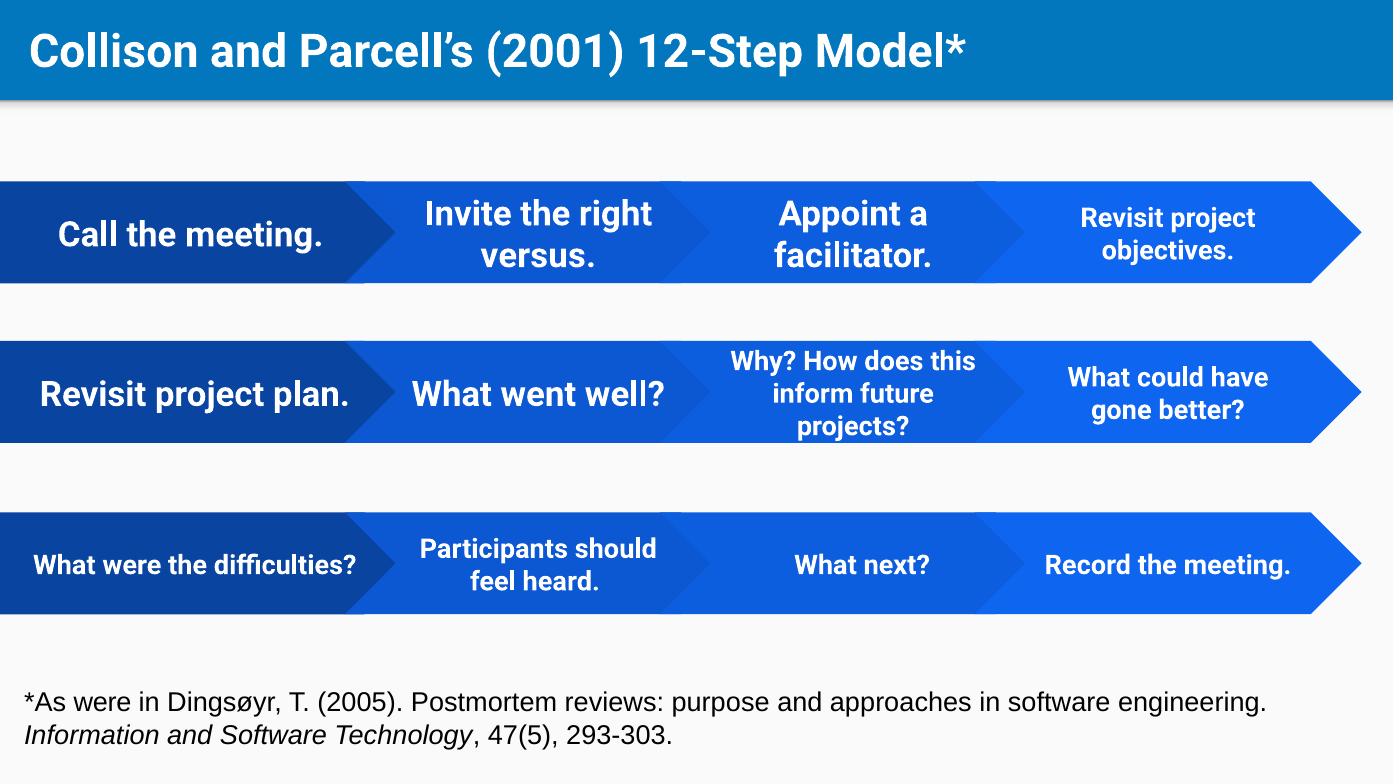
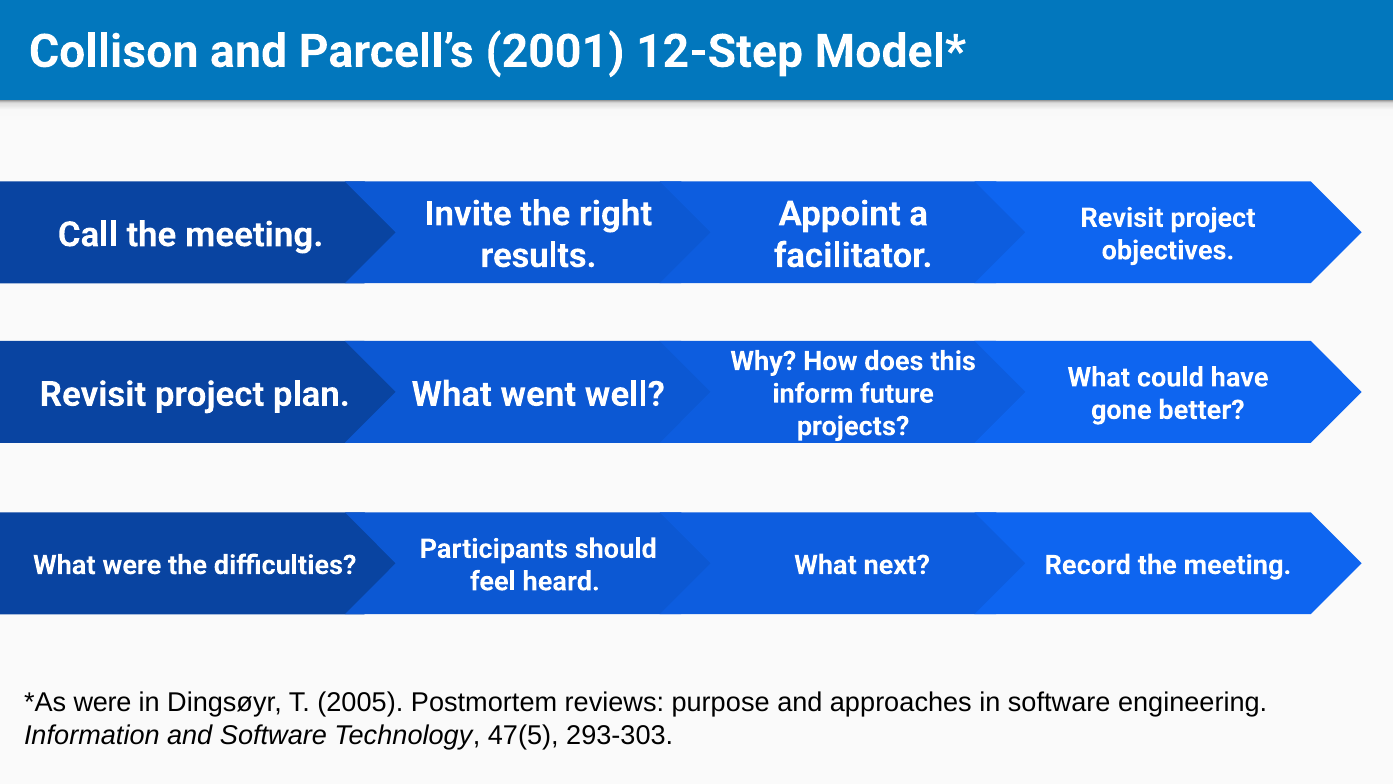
versus: versus -> results (539, 255)
